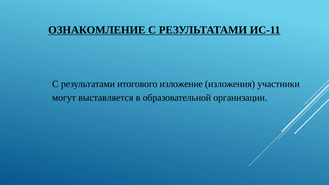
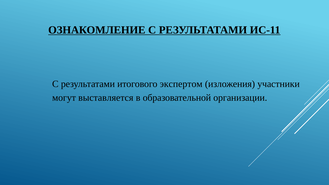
изложение: изложение -> экспертом (181, 84)
